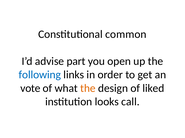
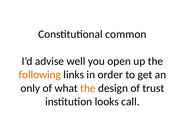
part: part -> well (76, 62)
following colour: blue -> orange (40, 75)
vote: vote -> only (30, 89)
liked: liked -> trust (153, 89)
